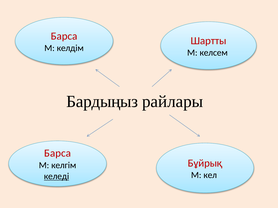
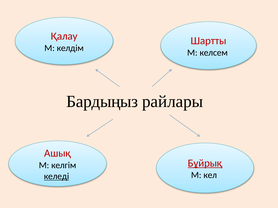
Барса: Барса -> Қалау (64, 36)
Барса: Барса -> Ашық (58, 154)
Бұйрық underline: none -> present (205, 163)
